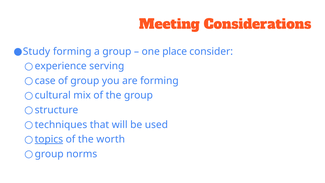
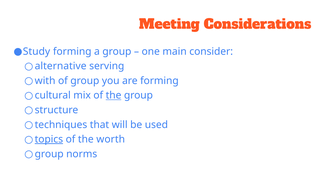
place: place -> main (175, 51)
experience: experience -> alternative (61, 66)
case: case -> with (45, 81)
the underline: none -> present (114, 95)
